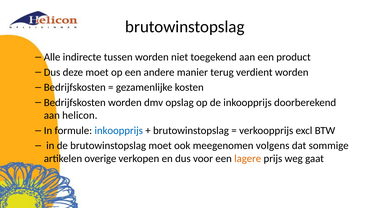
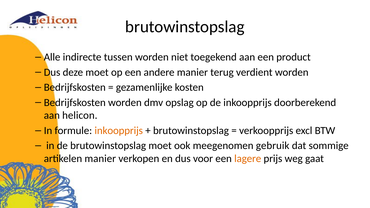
inkoopprijs colour: blue -> orange (119, 131)
volgens: volgens -> gebruik (273, 146)
artikelen overige: overige -> manier (100, 159)
